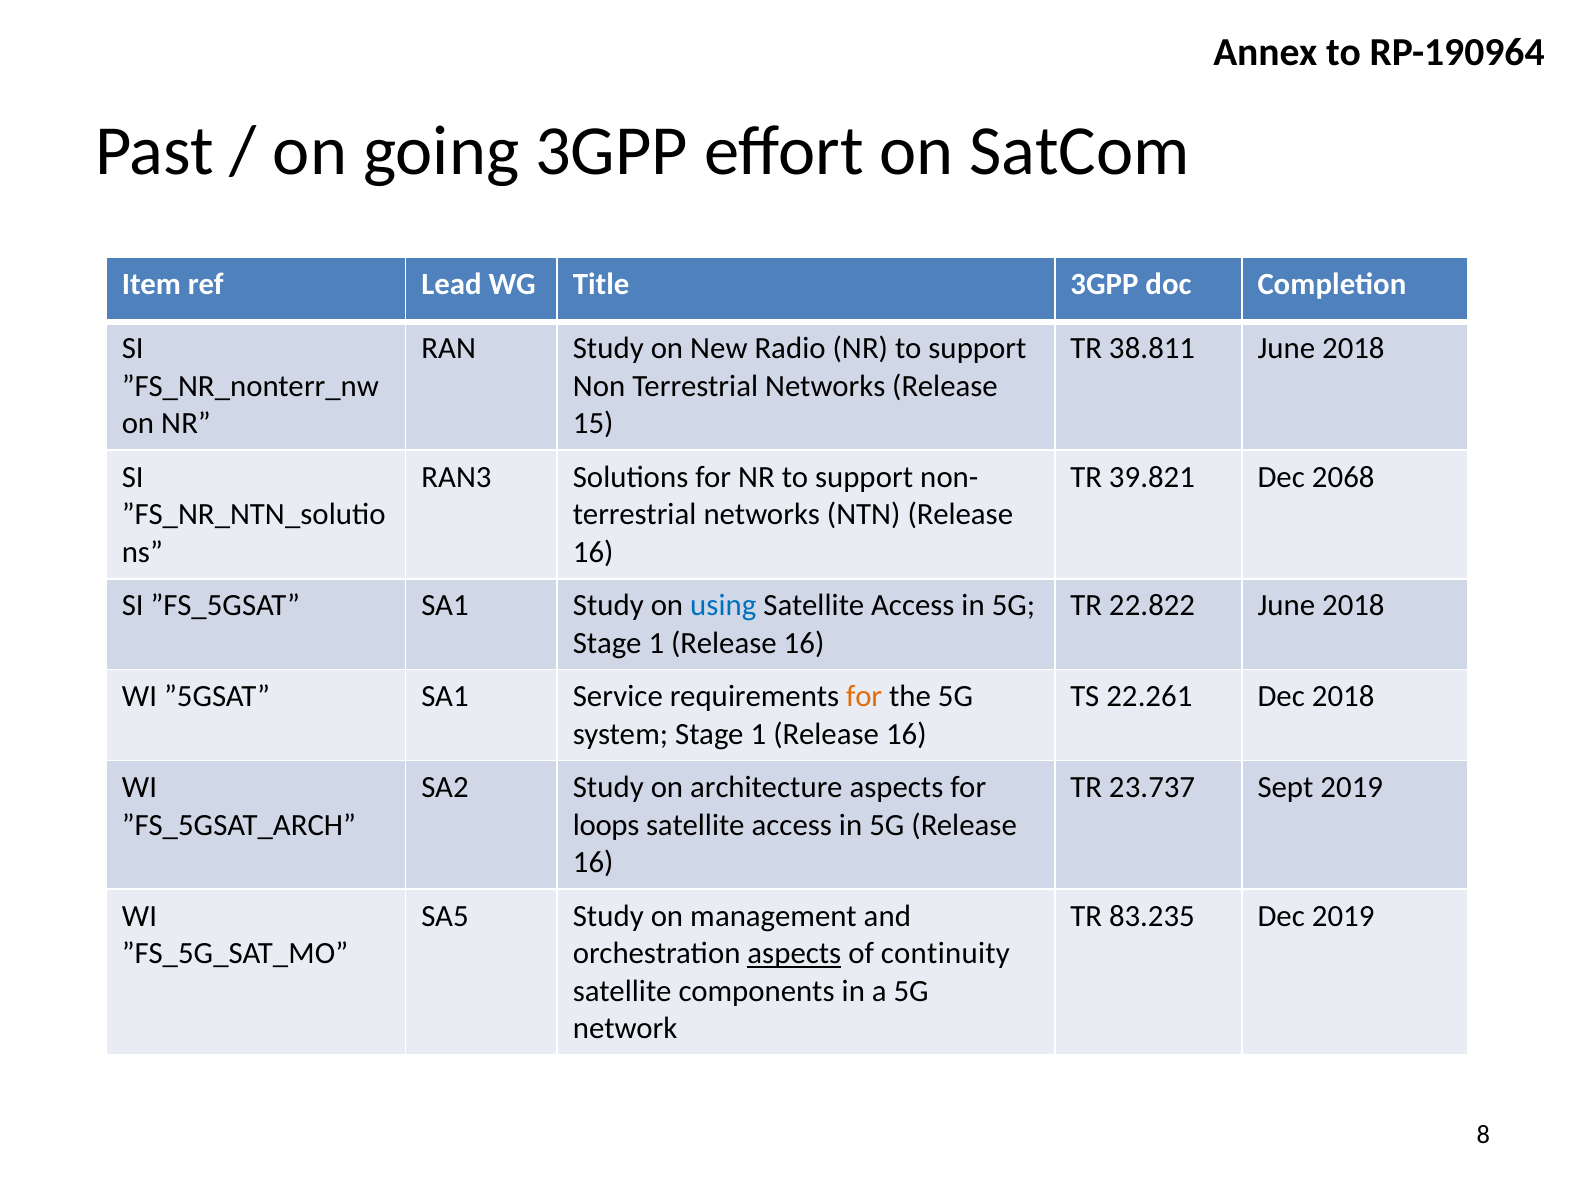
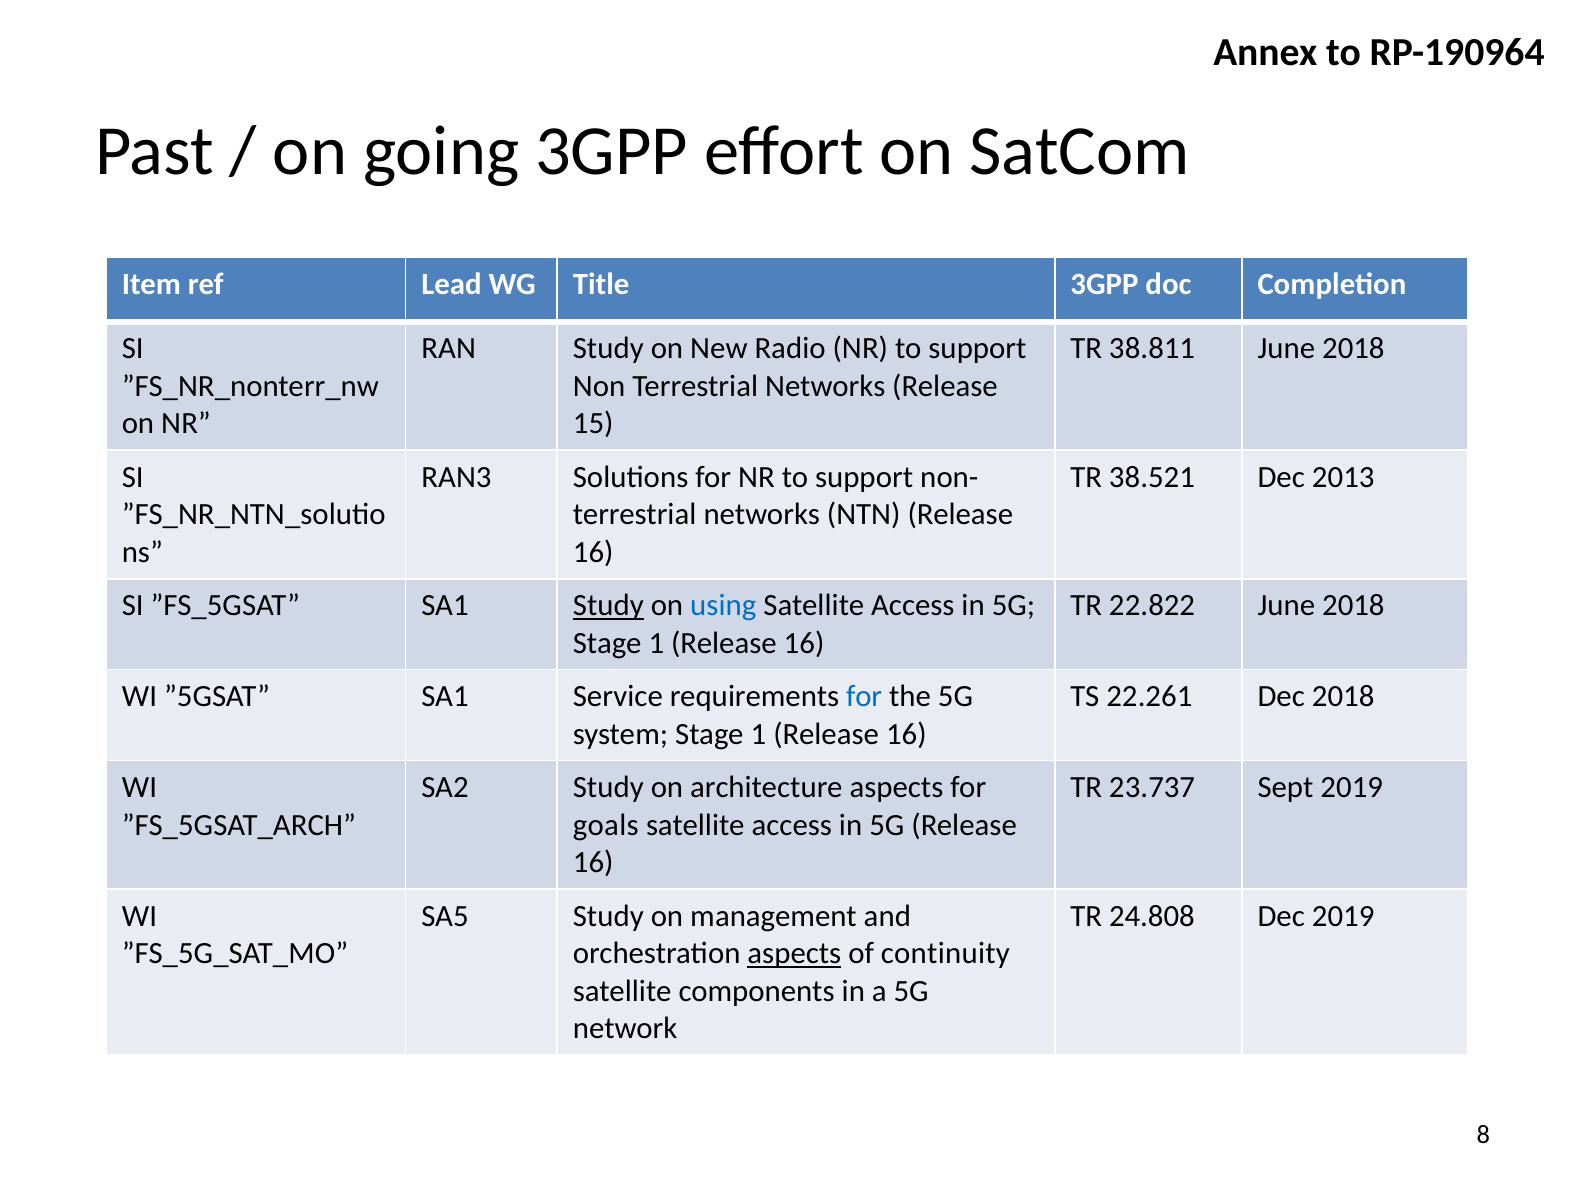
39.821: 39.821 -> 38.521 (1152, 477)
2068: 2068 -> 2013 (1343, 477)
Study underline: none -> present (608, 606)
for colour: orange -> blue (864, 696)
loops: loops -> goals (606, 825)
83.235: 83.235 -> 24.808 (1152, 916)
